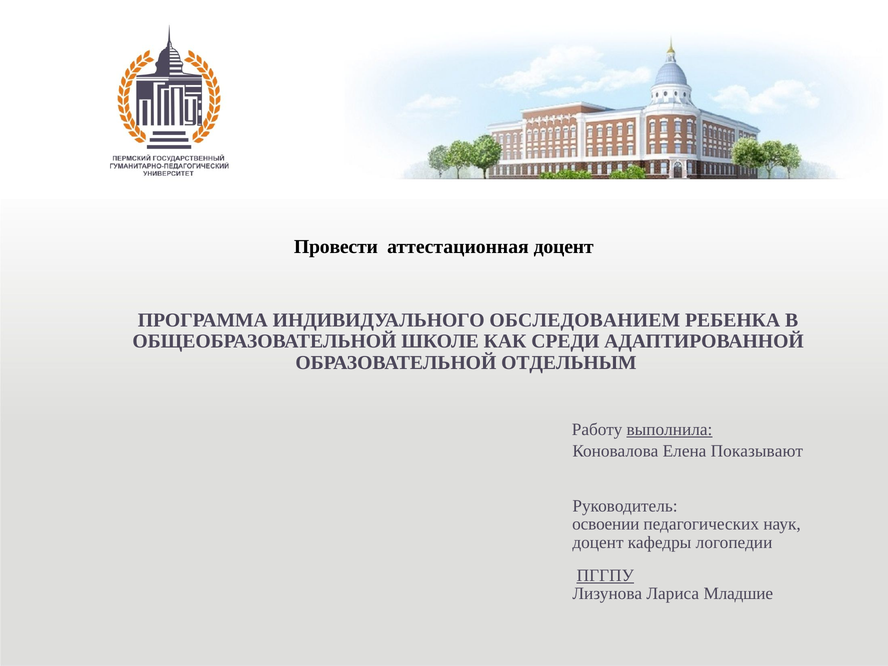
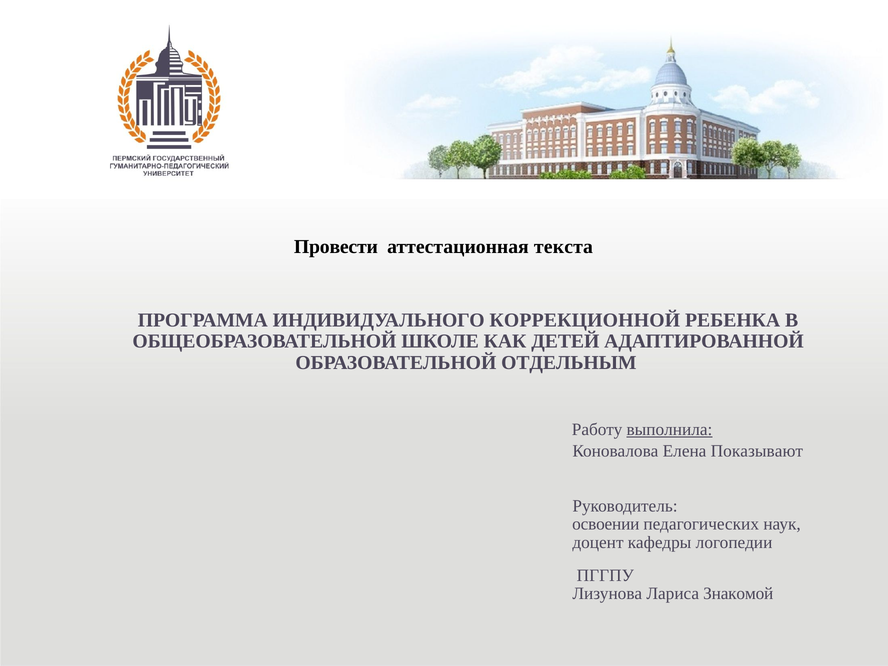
аттестационная доцент: доцент -> текста (563, 247)
ОБСЛЕДОВАНИЕМ: ОБСЛЕДОВАНИЕМ -> КОРРЕКЦИОННОЙ (585, 320)
СРЕДИ: СРЕДИ -> ДЕТЕЙ (565, 341)
ПГГПУ underline: present -> none (605, 575)
Младшие: Младшие -> Знакомой (738, 594)
